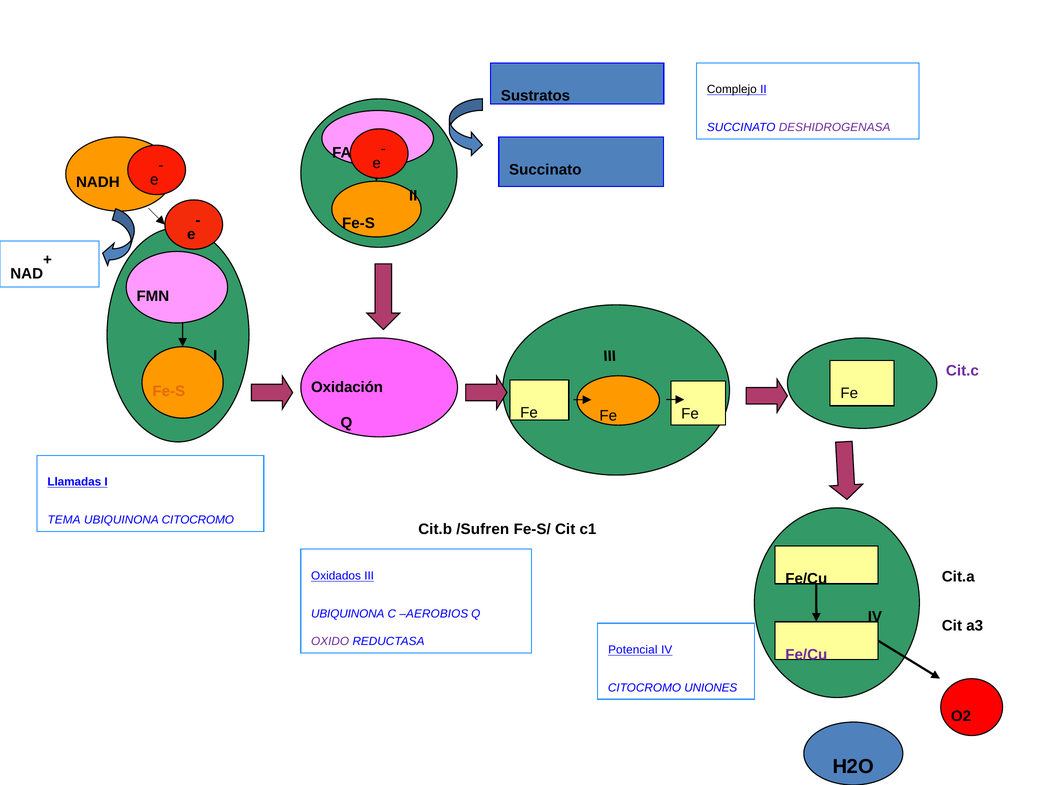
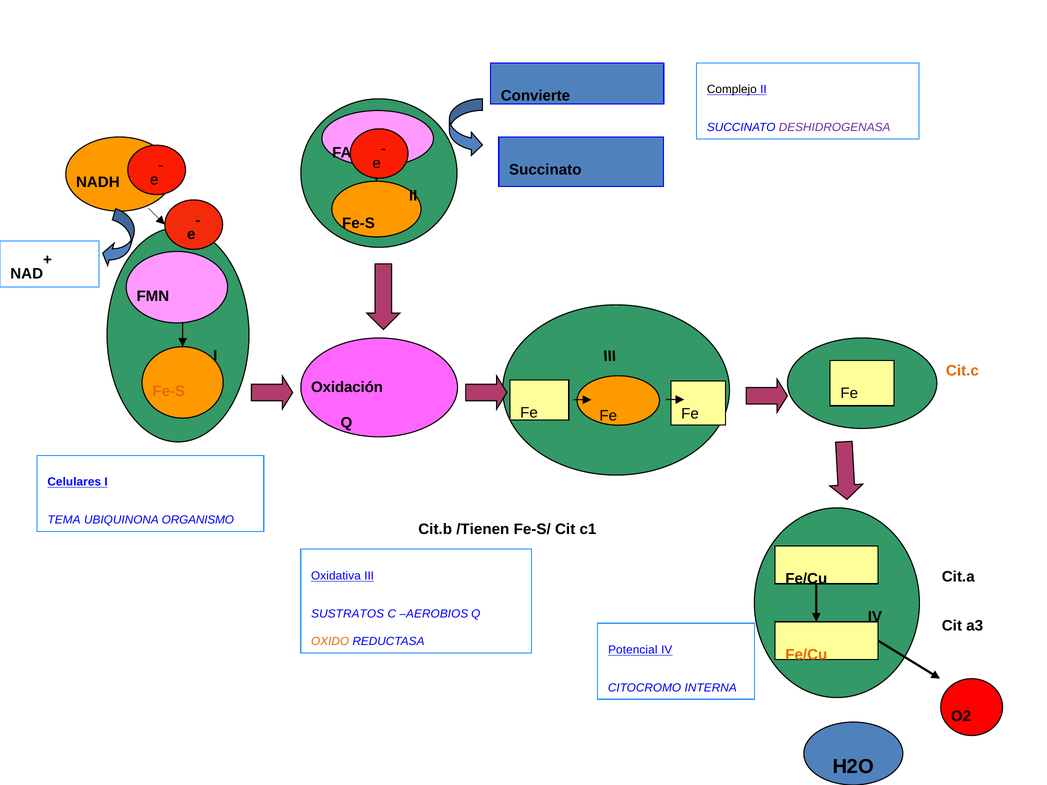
Sustratos: Sustratos -> Convierte (535, 96)
Cit.c colour: purple -> orange (962, 371)
Llamadas: Llamadas -> Celulares (74, 482)
UBIQUINONA CITOCROMO: CITOCROMO -> ORGANISMO (198, 520)
/Sufren: /Sufren -> /Tienen (483, 529)
Oxidados: Oxidados -> Oxidativa (336, 576)
UBIQUINONA: UBIQUINONA -> SUSTRATOS (348, 614)
OXIDO colour: purple -> orange (330, 642)
Fe/Cu colour: purple -> orange (806, 655)
UNIONES: UNIONES -> INTERNA (711, 688)
